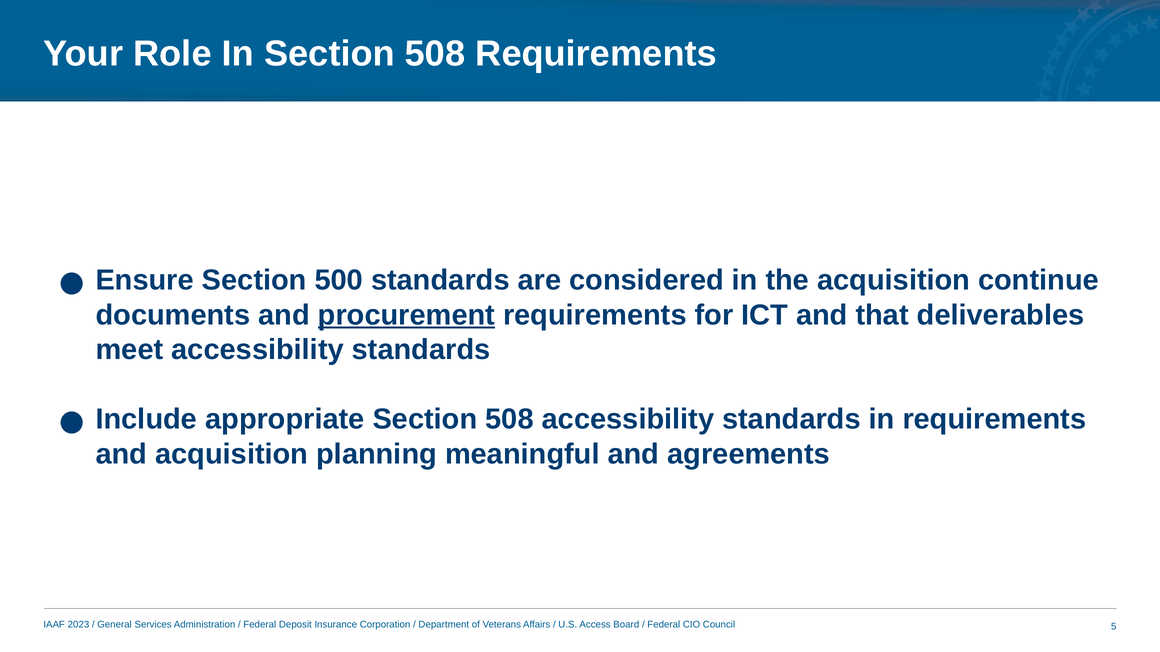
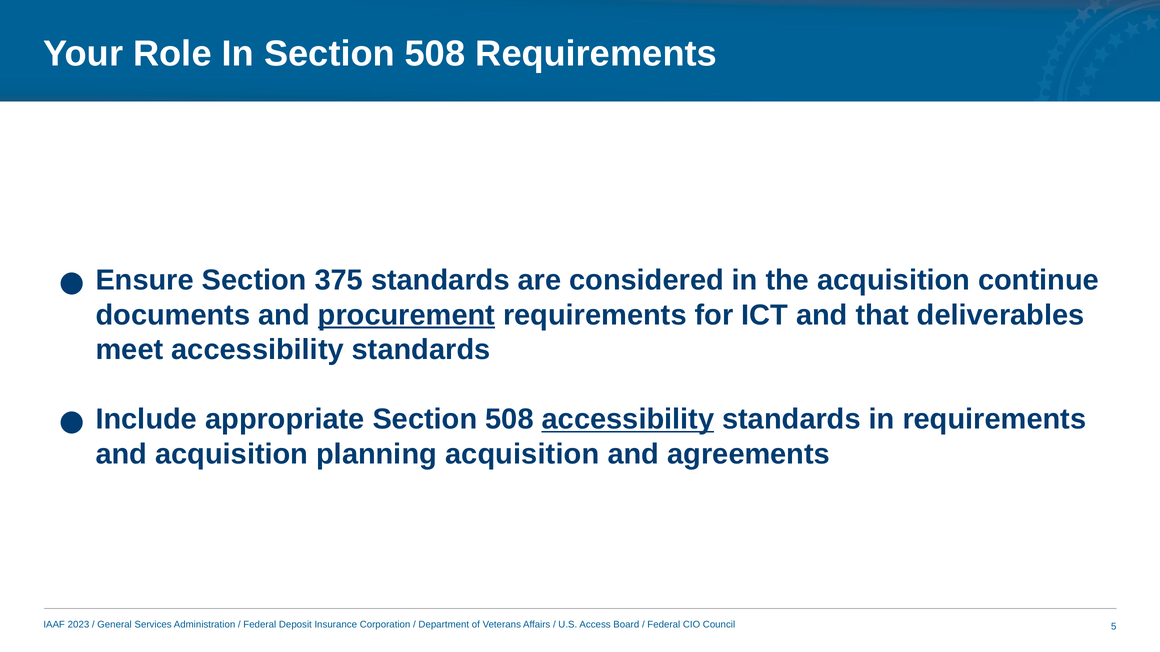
500: 500 -> 375 (339, 280)
accessibility underline: none -> present (628, 420)
planning meaningful: meaningful -> acquisition (522, 454)
